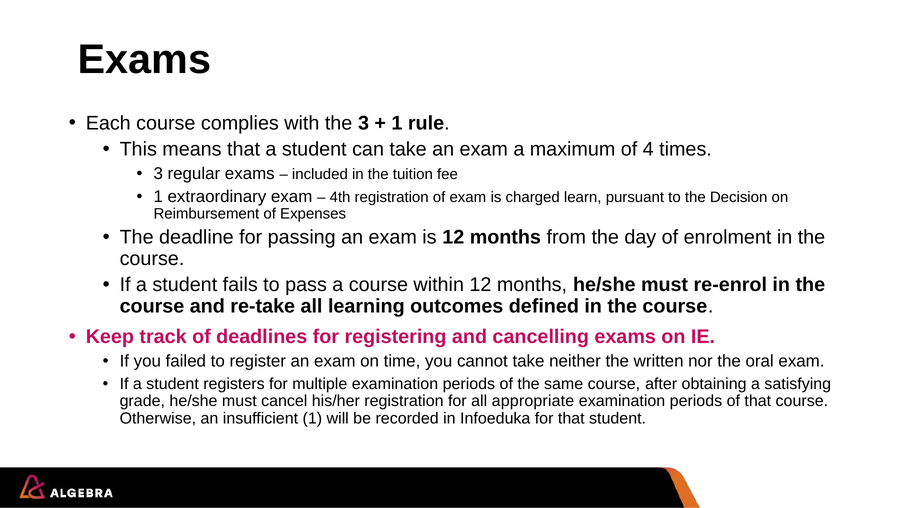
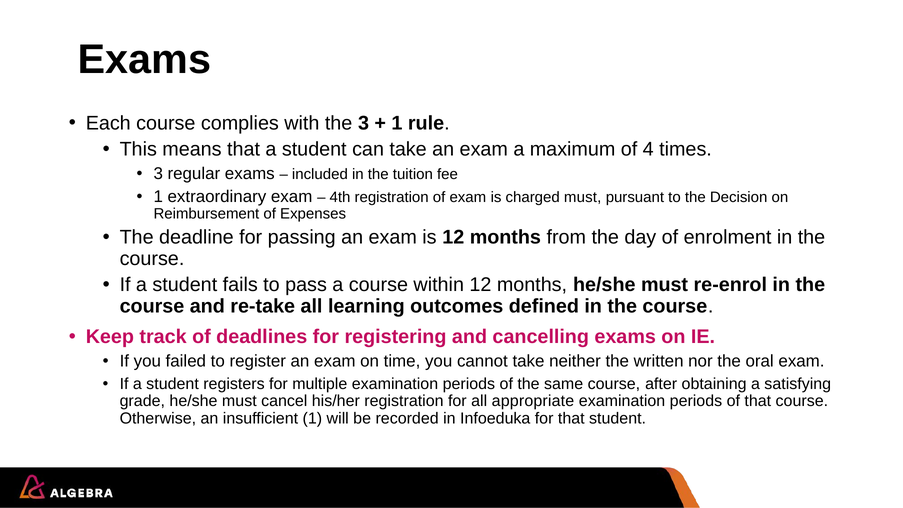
charged learn: learn -> must (583, 197)
